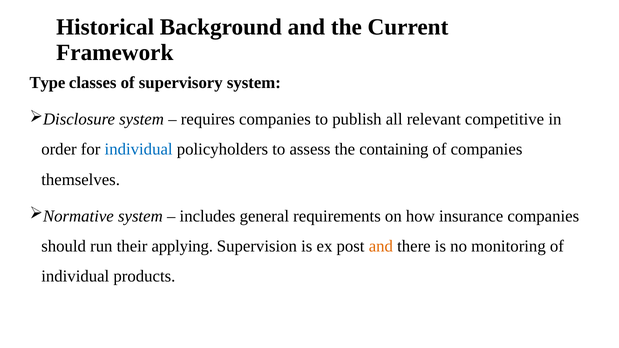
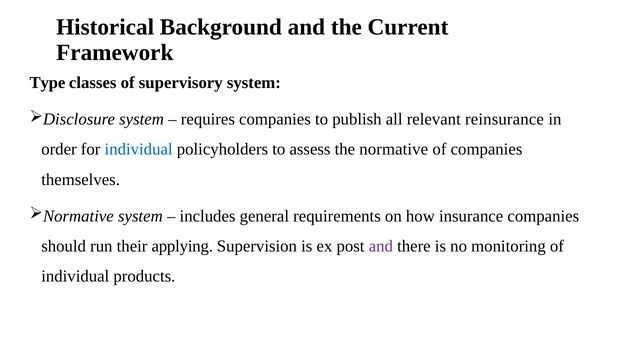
competitive: competitive -> reinsurance (504, 119)
containing: containing -> normative (394, 149)
and colour: orange -> purple (381, 246)
